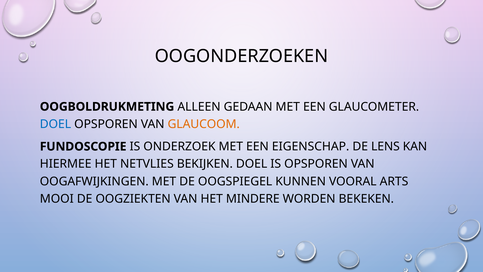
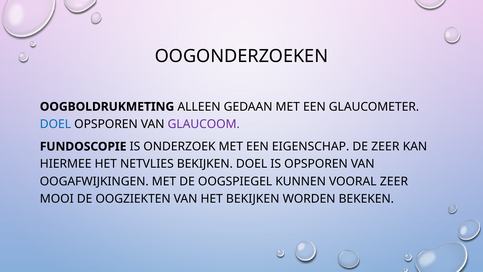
GLAUCOOM colour: orange -> purple (204, 124)
DE LENS: LENS -> ZEER (385, 146)
VOORAL ARTS: ARTS -> ZEER (394, 181)
HET MINDERE: MINDERE -> BEKIJKEN (253, 199)
